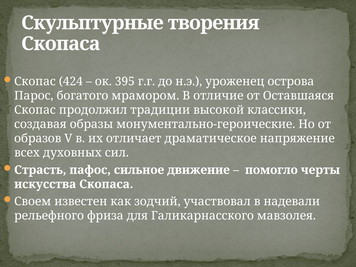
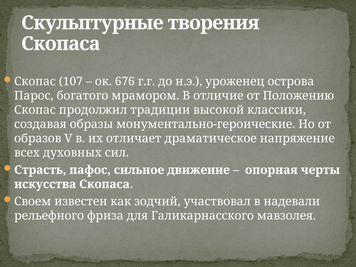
424: 424 -> 107 (71, 82)
395: 395 -> 676 (125, 82)
Оставшаяся: Оставшаяся -> Положению (298, 96)
помогло: помогло -> опорная (271, 170)
